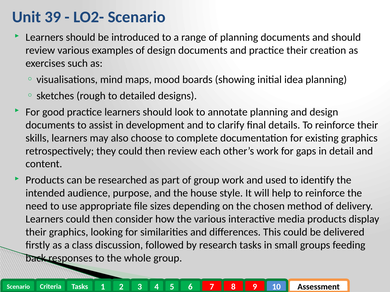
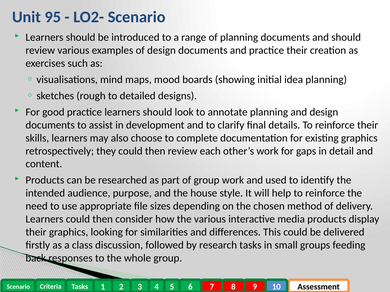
39: 39 -> 95 (53, 17)
